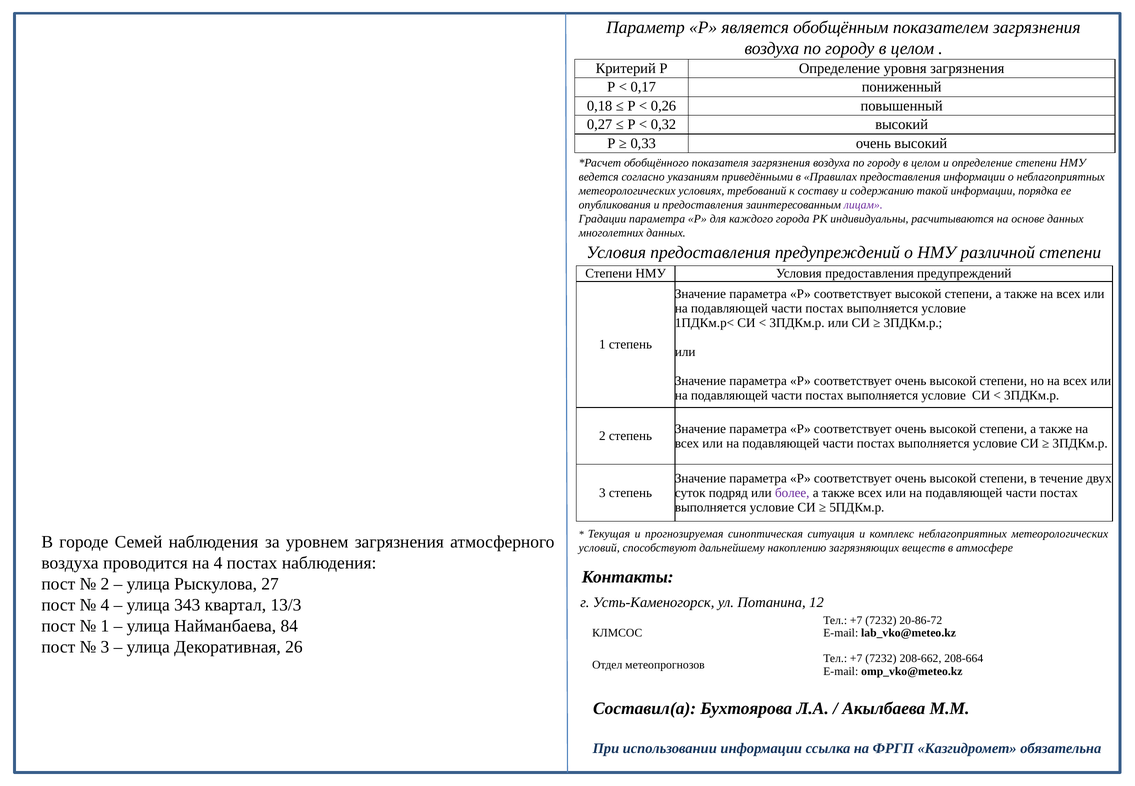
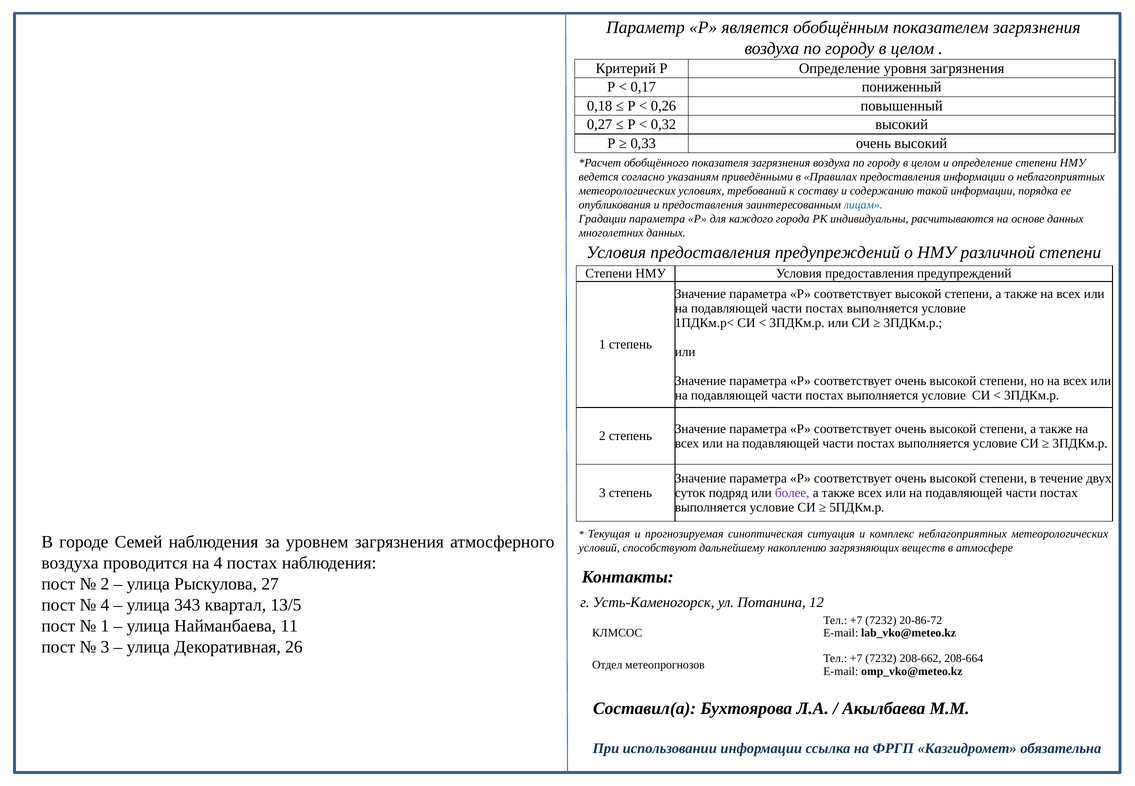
лицам colour: purple -> blue (863, 205)
13/3: 13/3 -> 13/5 (286, 605)
84: 84 -> 11 (289, 626)
